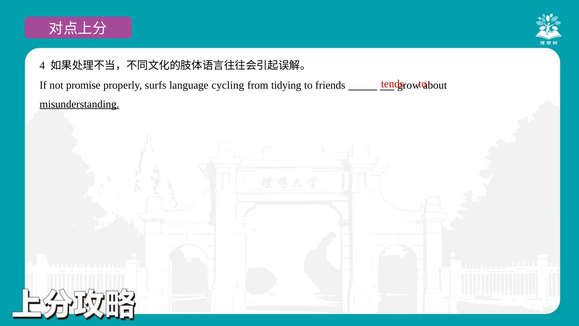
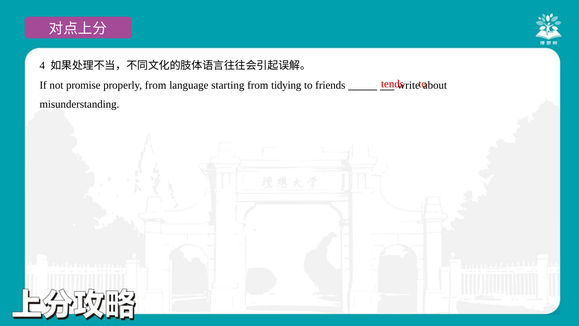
properly surfs: surfs -> from (156, 85)
cycling: cycling -> starting (228, 85)
grow: grow -> write (409, 85)
misunderstanding underline: present -> none (79, 104)
